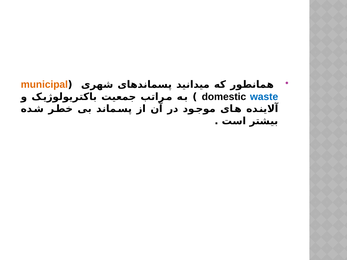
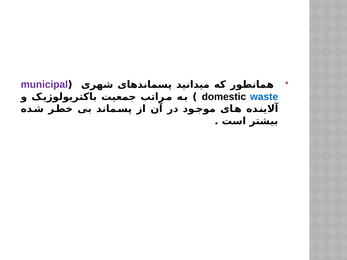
municipal colour: orange -> purple (44, 85)
